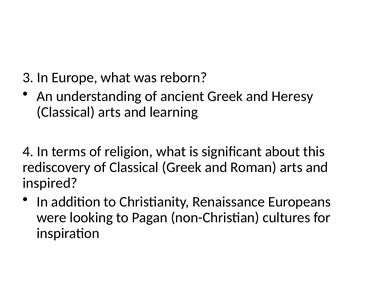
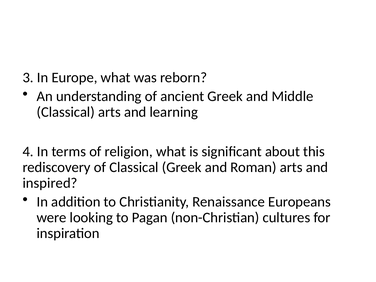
Heresy: Heresy -> Middle (293, 96)
